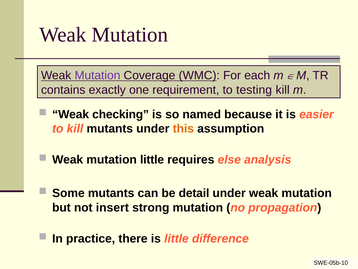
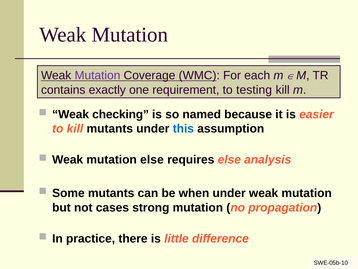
this colour: orange -> blue (183, 128)
mutation little: little -> else (152, 160)
detail: detail -> when (194, 193)
insert: insert -> cases (112, 207)
